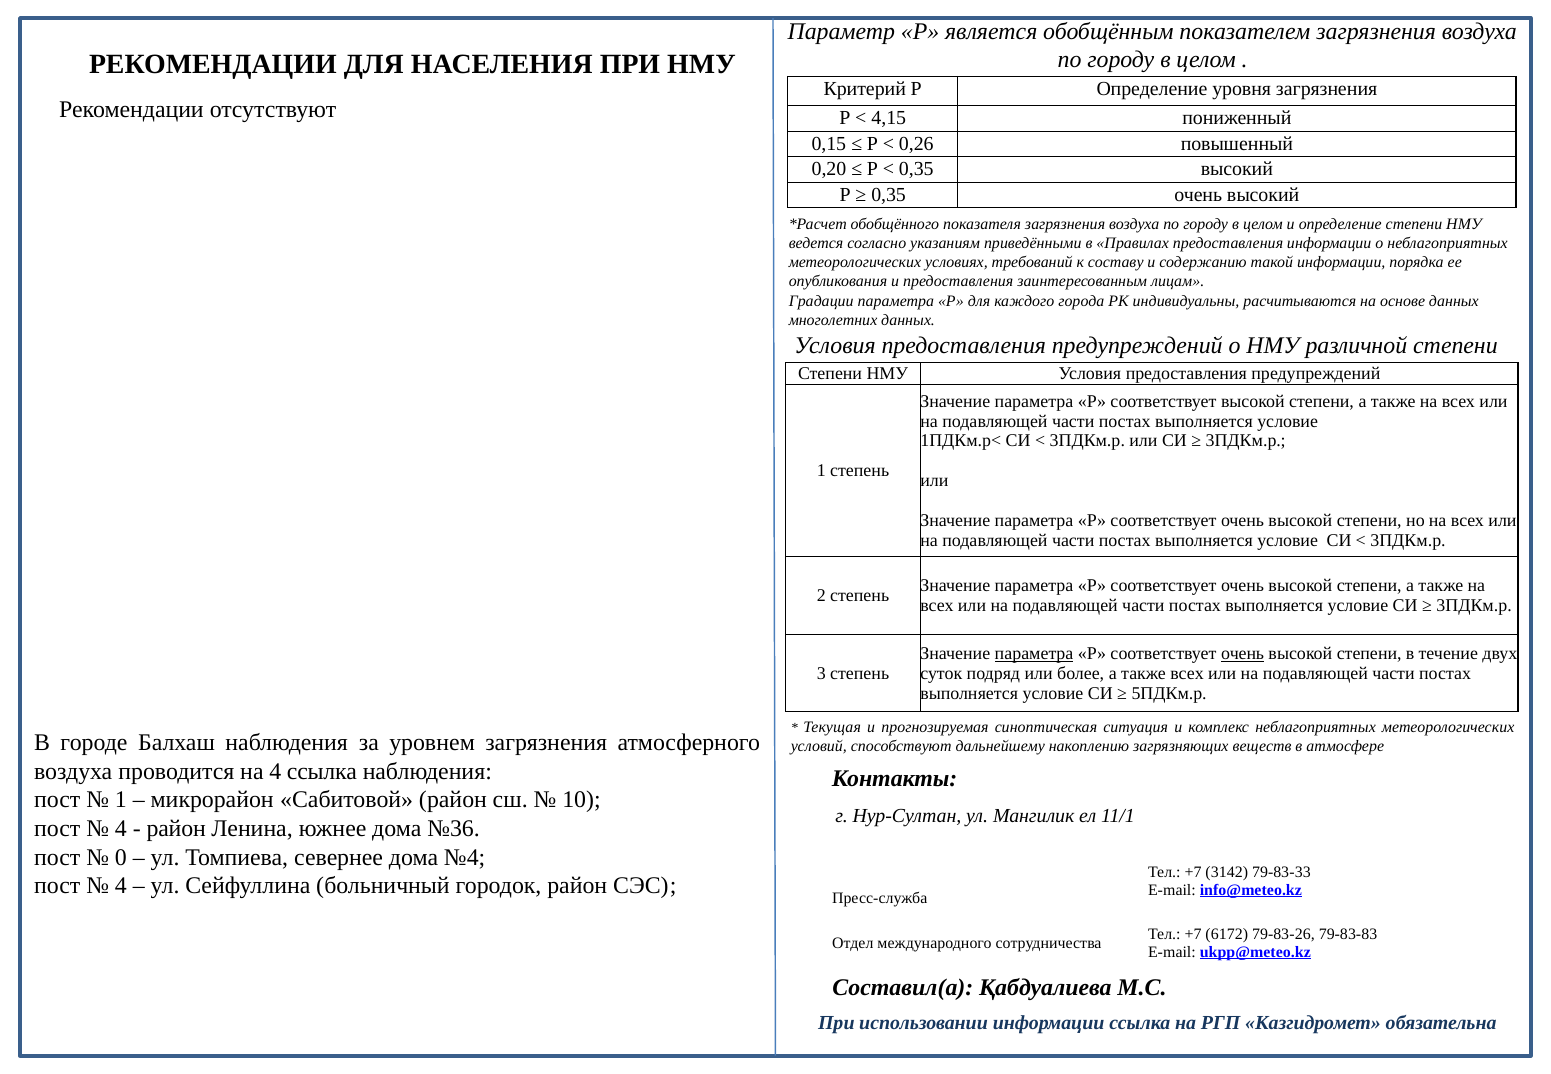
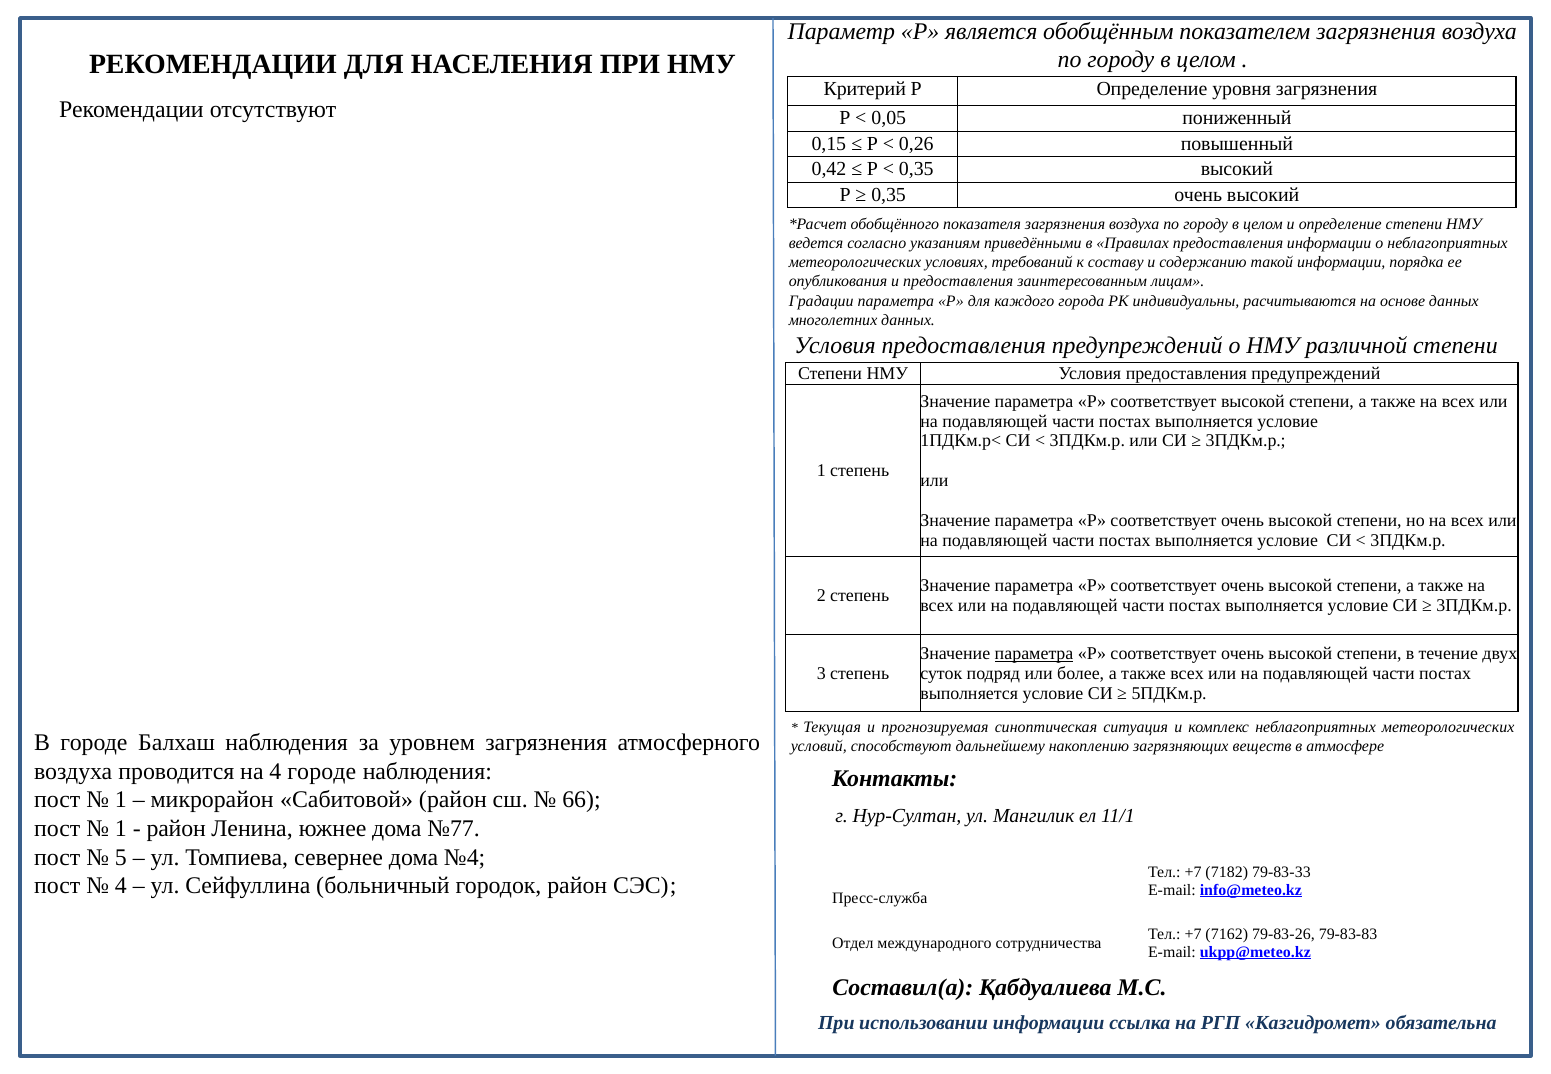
4,15: 4,15 -> 0,05 (889, 118)
0,20: 0,20 -> 0,42 (829, 169)
очень underline: present -> none (1243, 653)
4 ссылка: ссылка -> городе (322, 771)
10: 10 -> 66 (582, 800)
4: 4 -> 1 (121, 828)
№36: №36 -> №77 (454, 828)
0: 0 -> 5 (121, 857)
3142: 3142 -> 7182 (1227, 872)
6172: 6172 -> 7162 (1227, 934)
